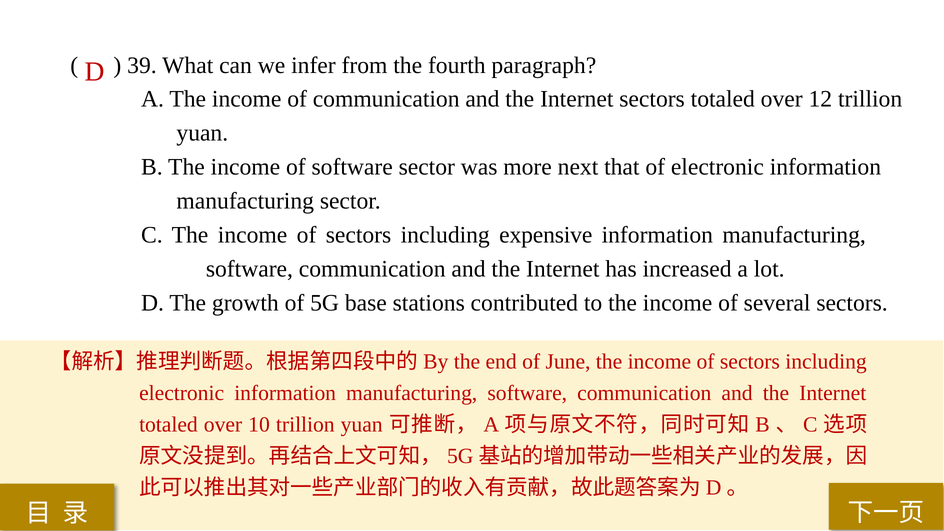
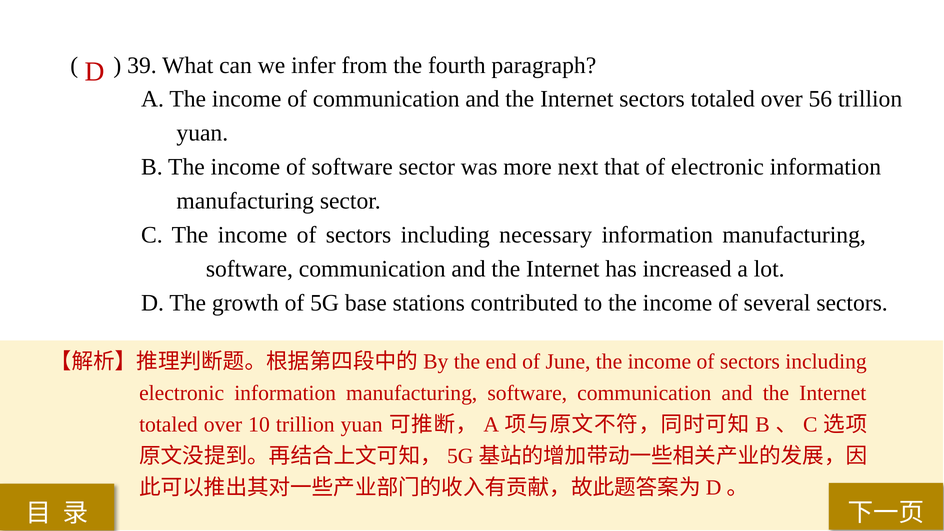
12: 12 -> 56 (820, 99)
expensive: expensive -> necessary (546, 235)
